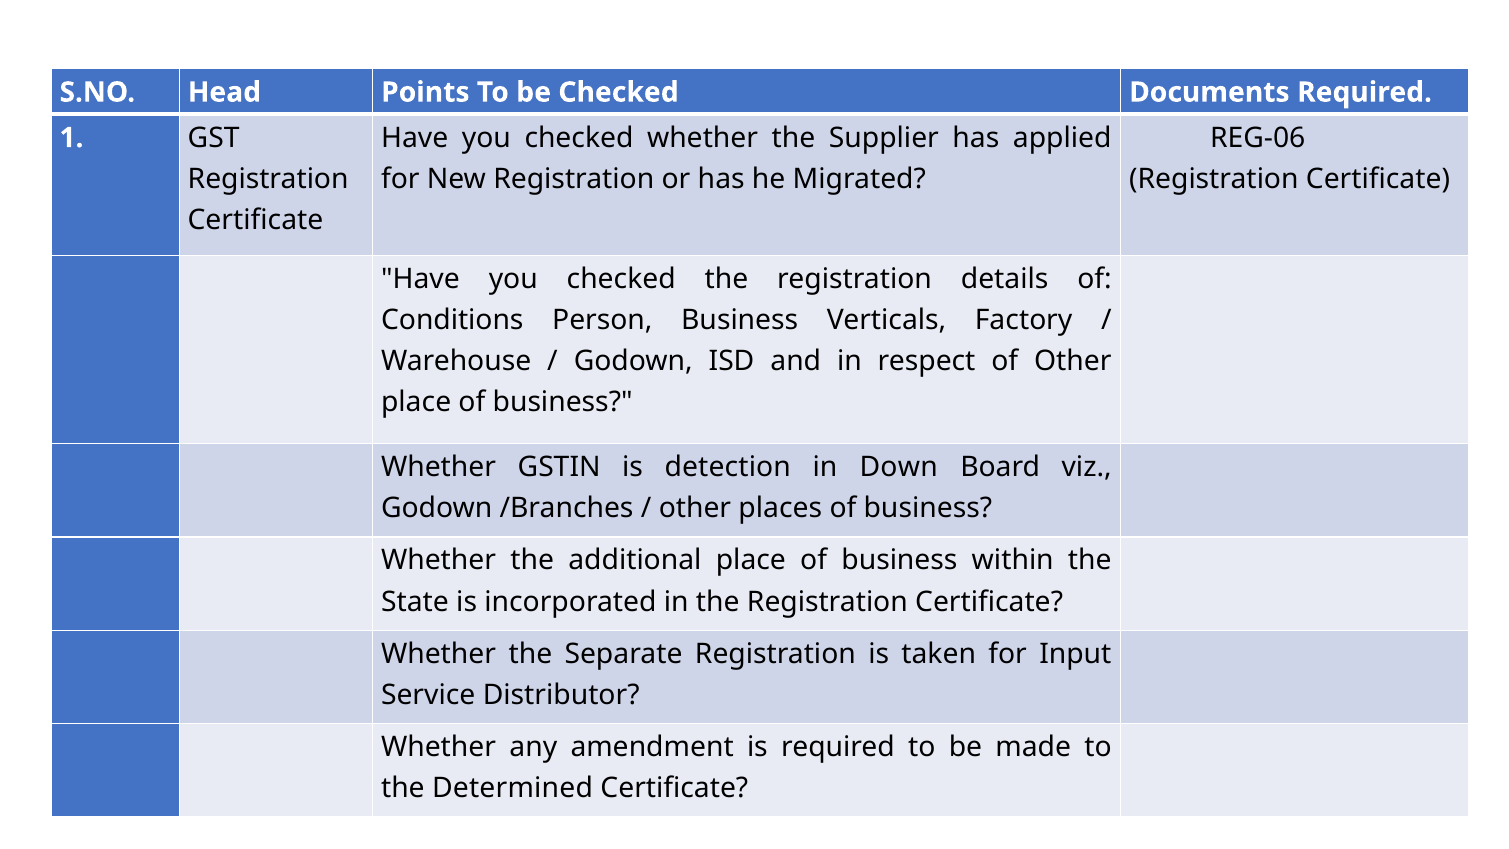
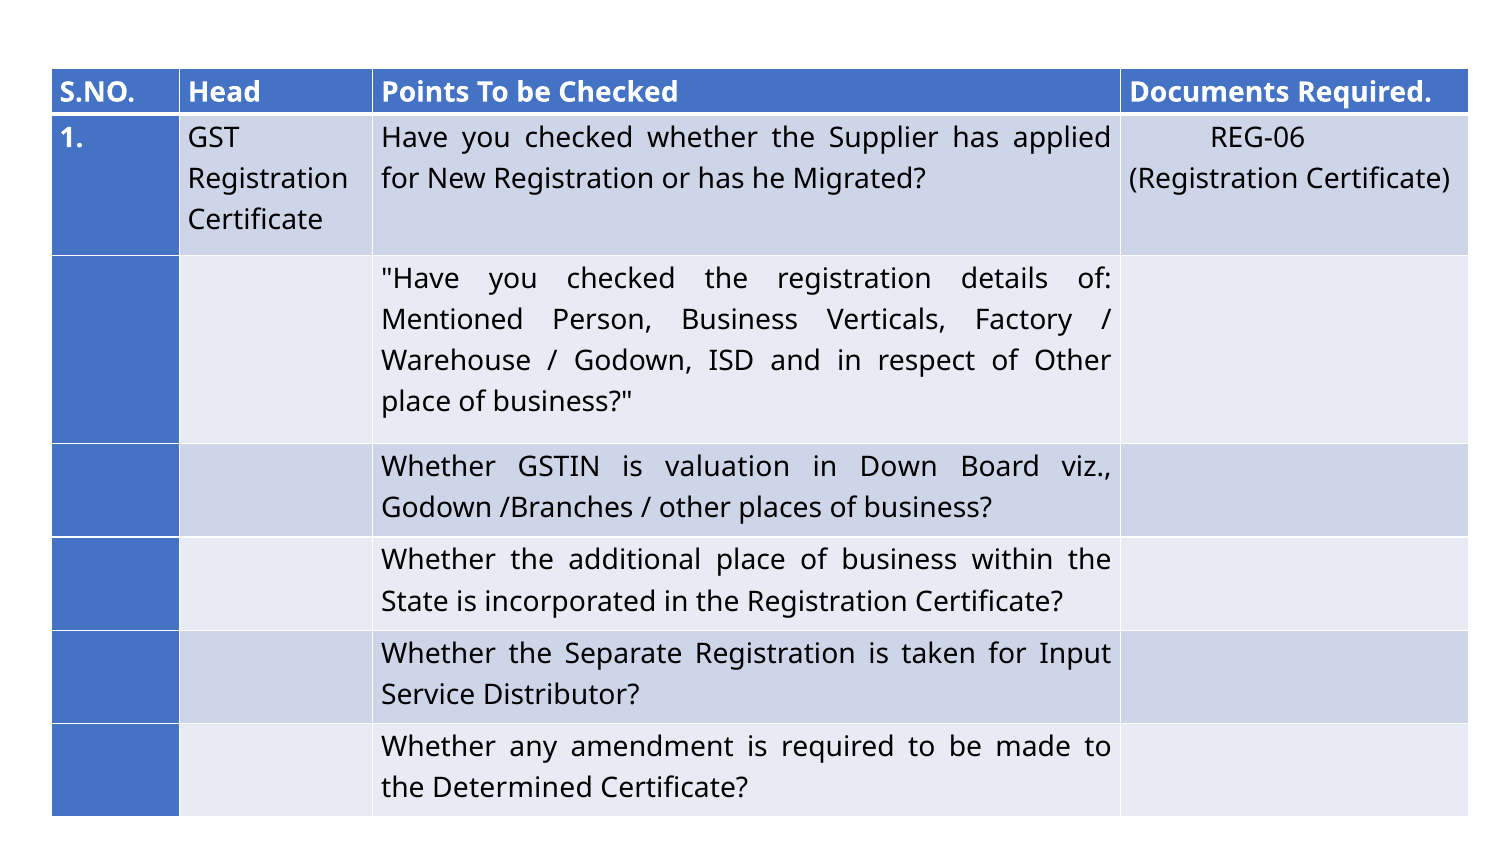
Conditions: Conditions -> Mentioned (452, 320)
detection: detection -> valuation (728, 467)
